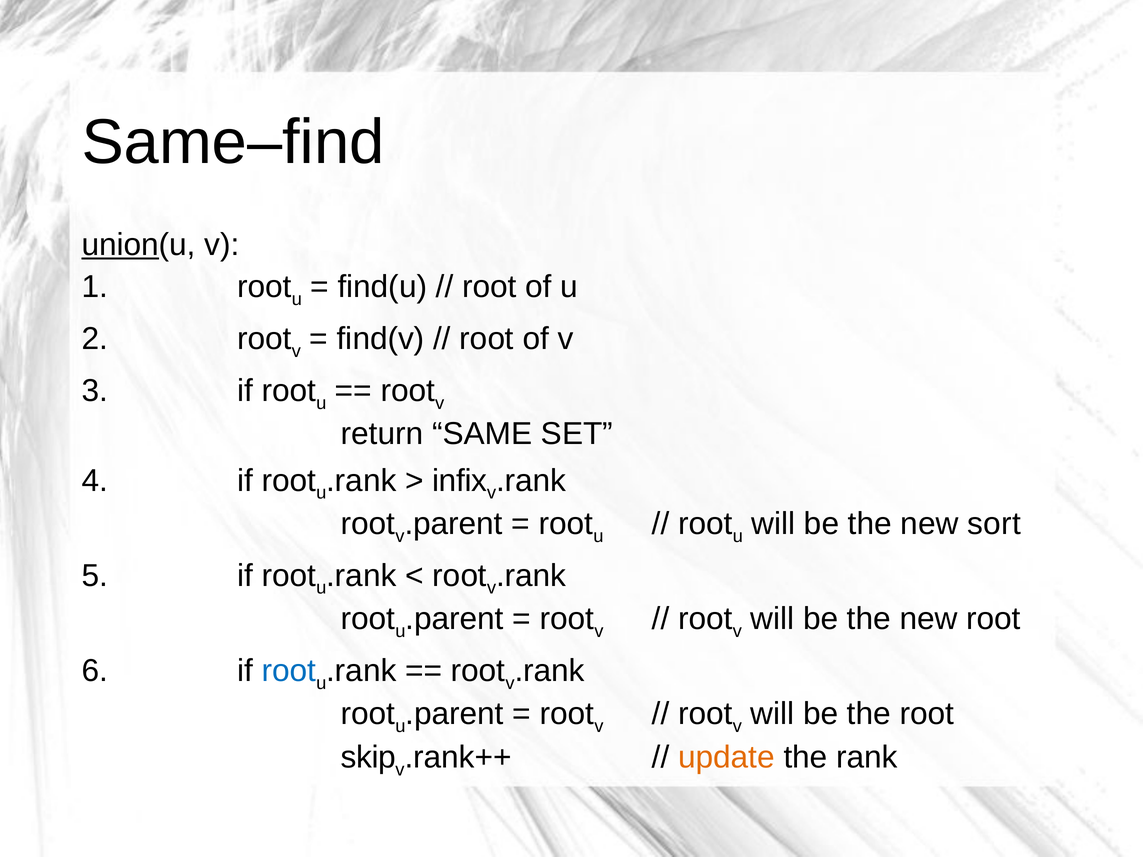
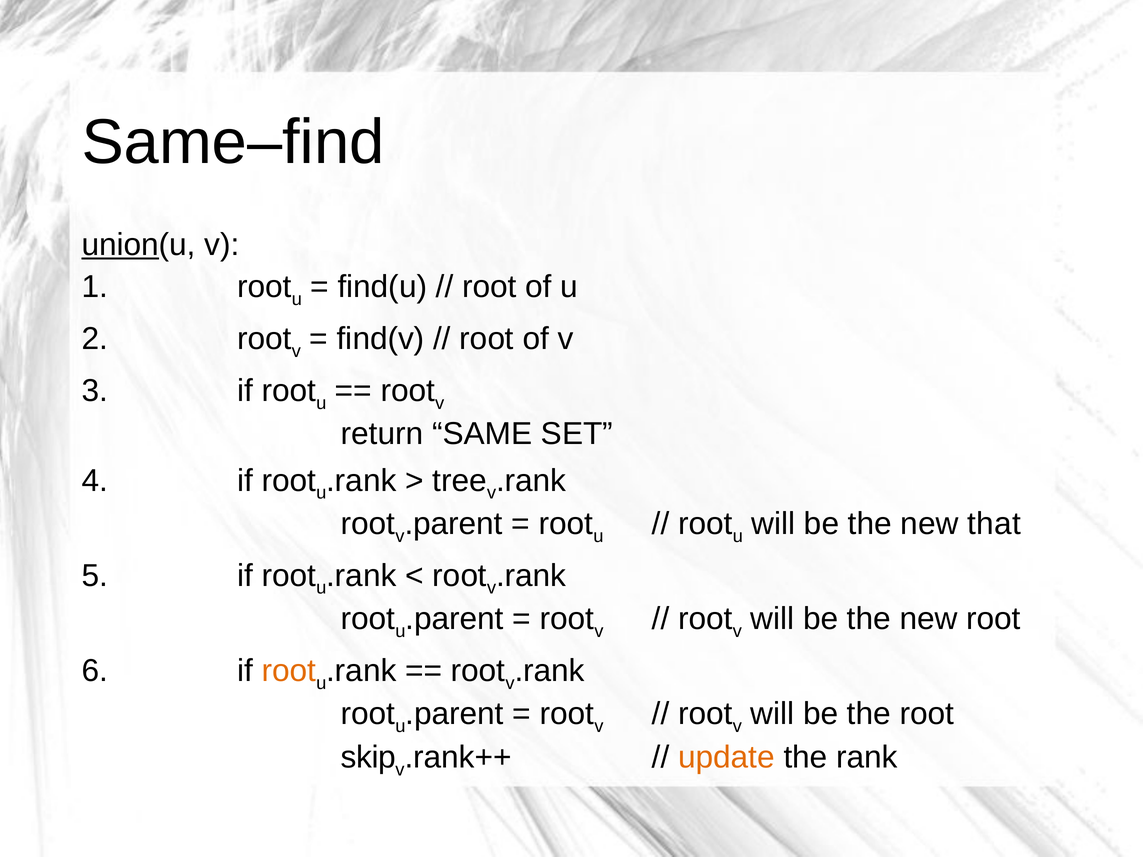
infix: infix -> tree (460, 481)
sort: sort -> that (994, 524)
root colour: blue -> orange (289, 671)
